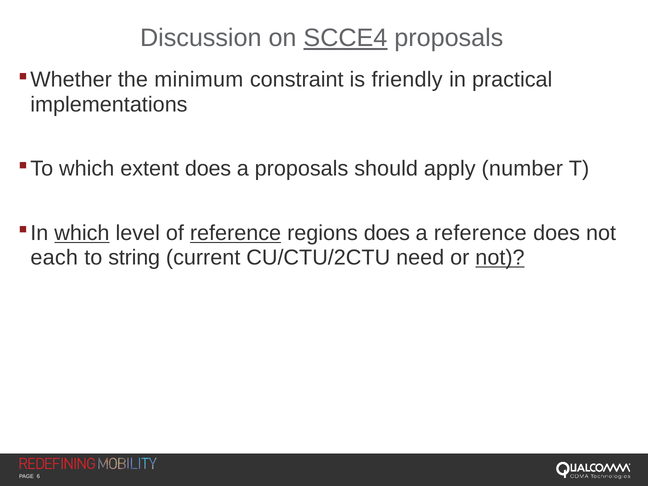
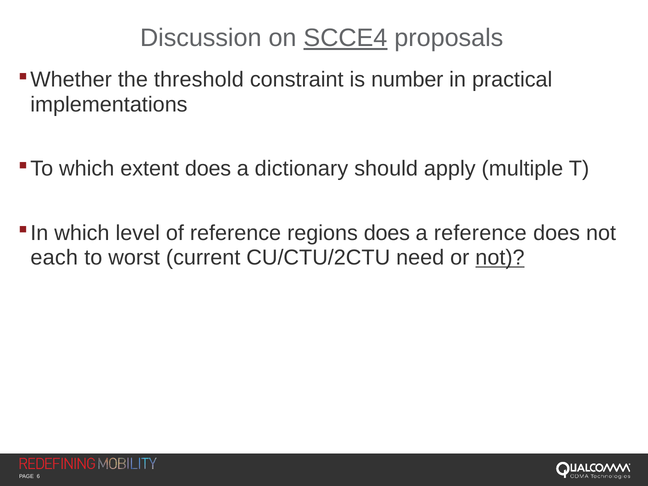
minimum: minimum -> threshold (199, 80)
friendly: friendly -> number (407, 80)
a proposals: proposals -> dictionary (301, 169)
number: number -> multiple (522, 169)
which underline: present -> none (82, 233)
reference underline: present -> none (236, 233)
string: string -> worst (134, 258)
